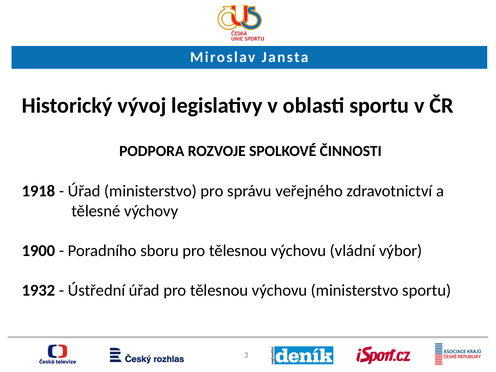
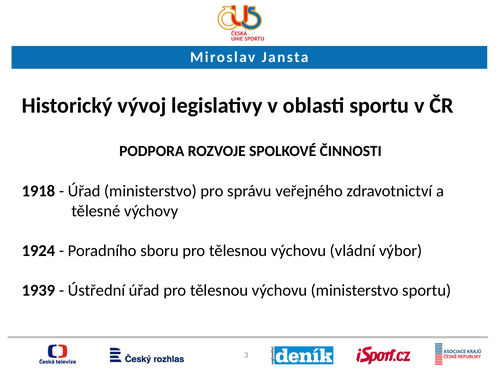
1900: 1900 -> 1924 (39, 251)
1932: 1932 -> 1939 (39, 290)
